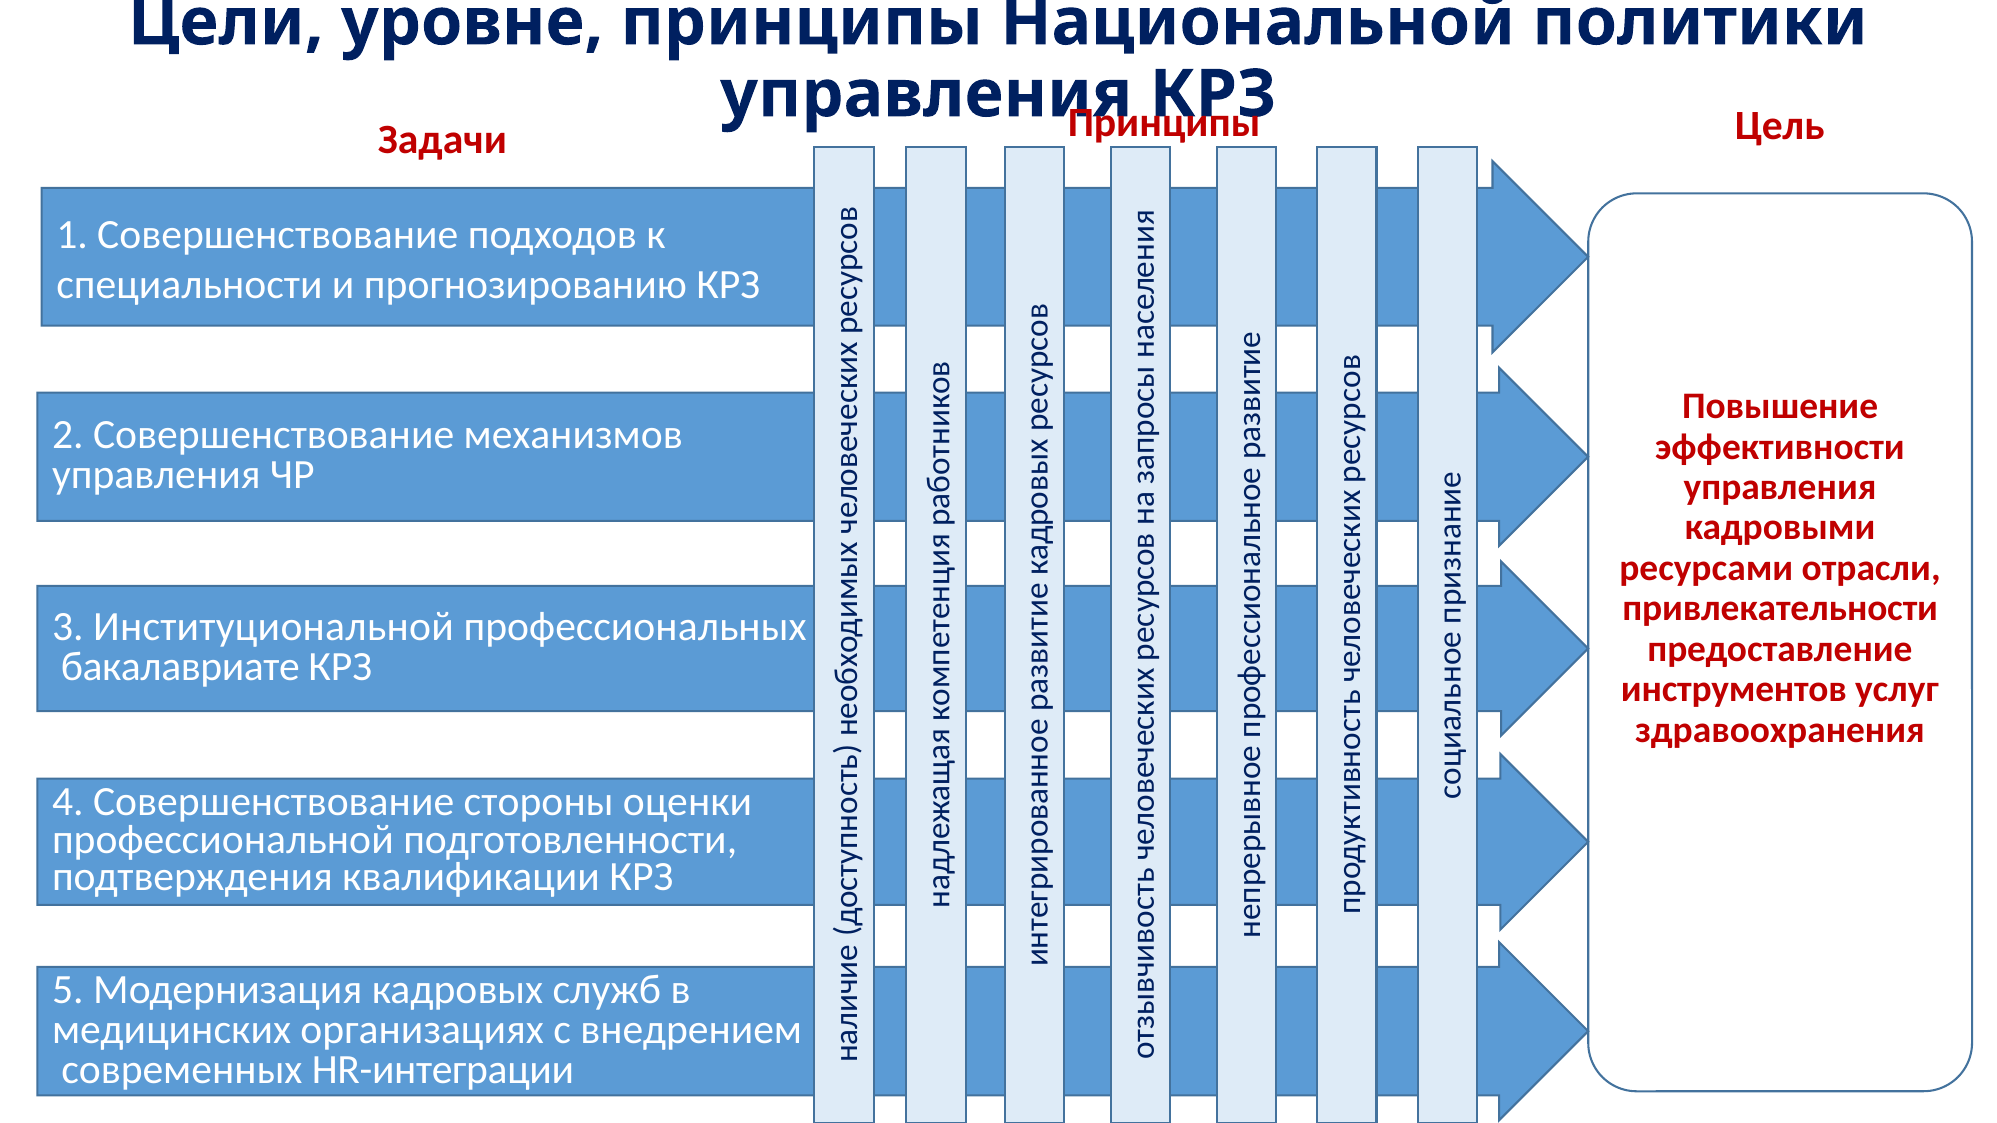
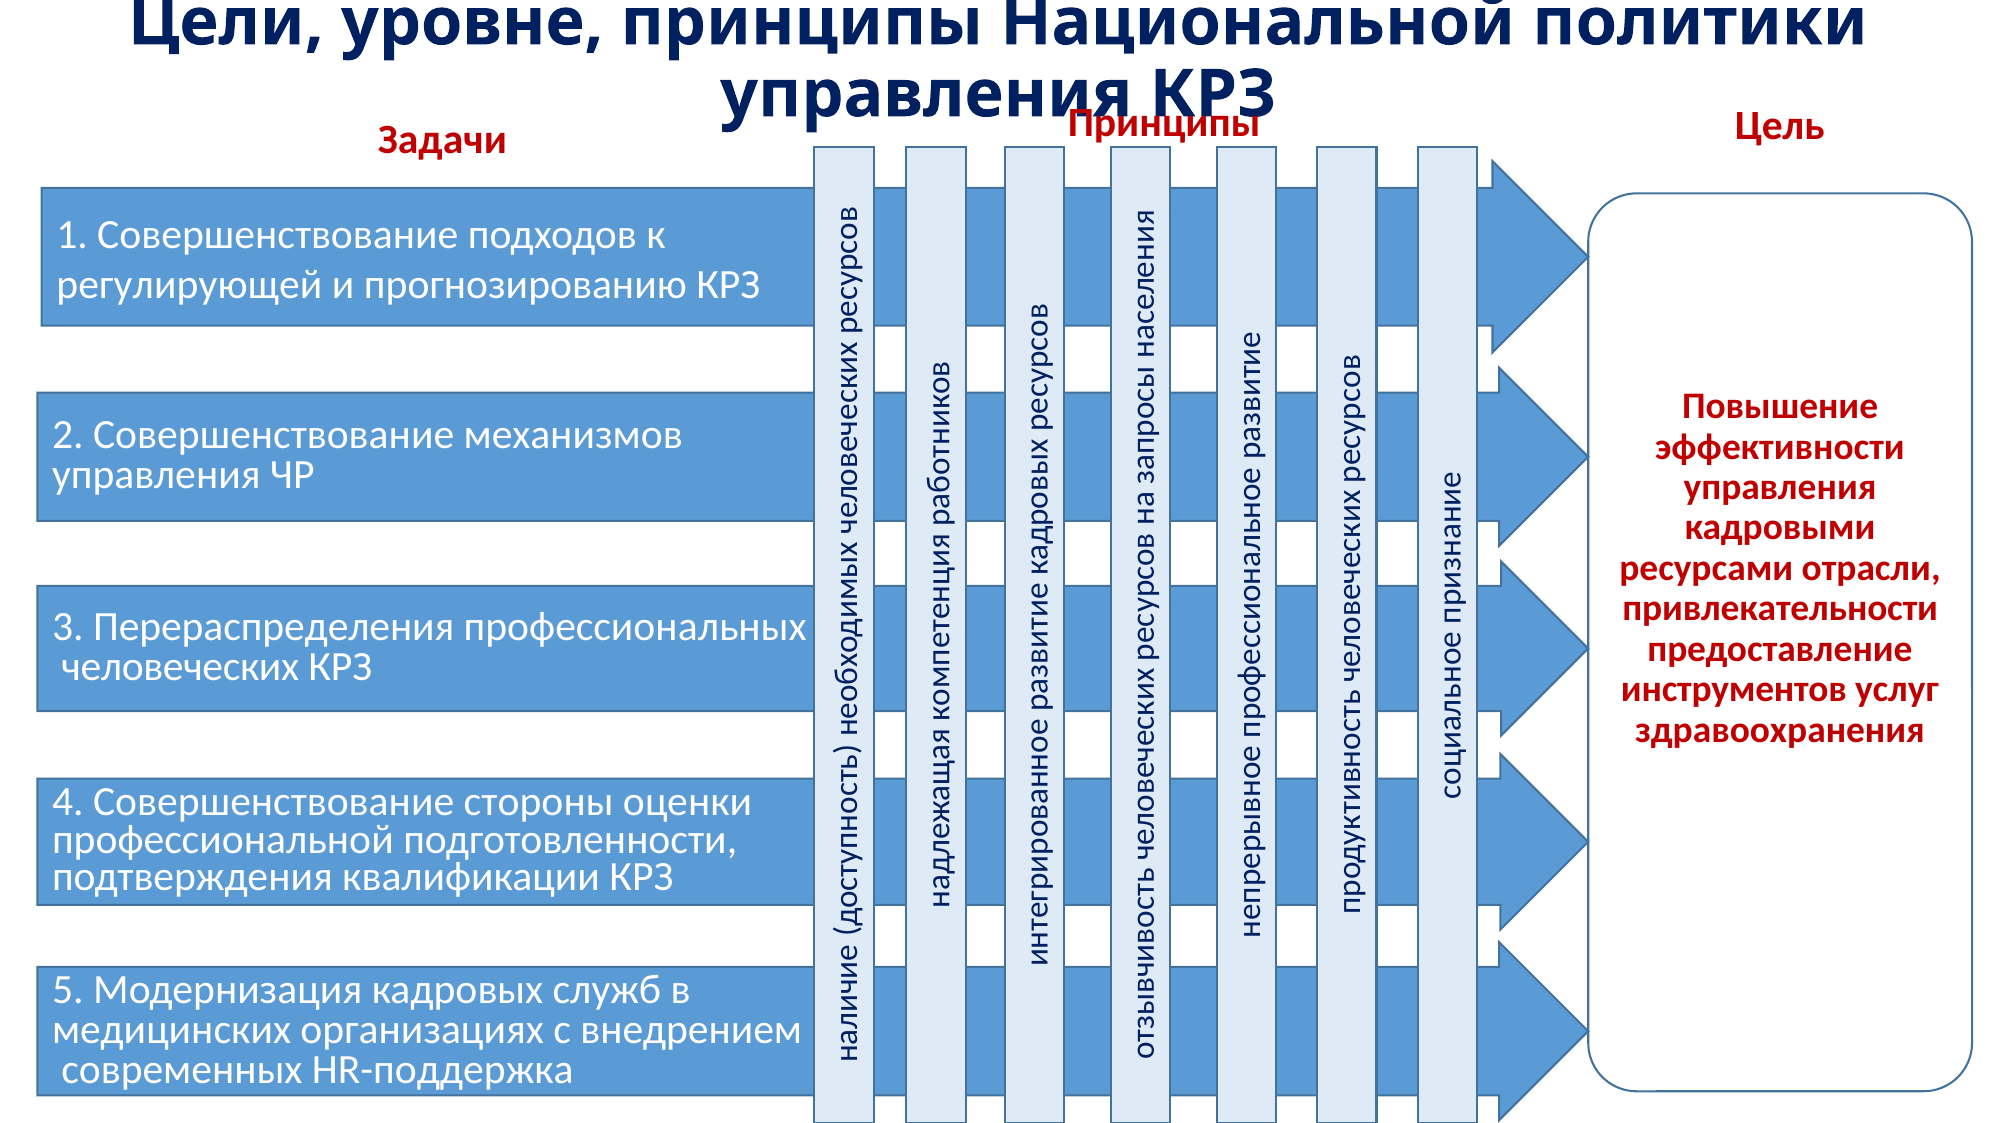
специальности: специальности -> регулирующей (189, 285)
Институциональной: Институциональной -> Перераспределения (274, 627)
бакалавриате: бакалавриате -> человеческих (180, 667)
HR-интеграции: HR-интеграции -> HR-поддержка (443, 1070)
